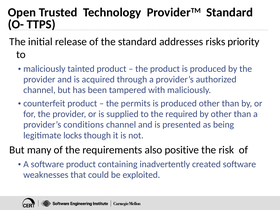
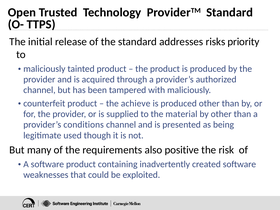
permits: permits -> achieve (136, 103)
required: required -> material (181, 114)
locks: locks -> used (73, 135)
